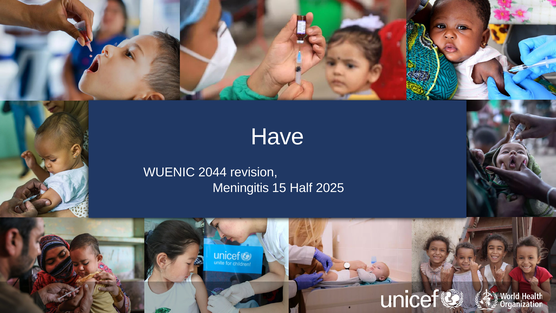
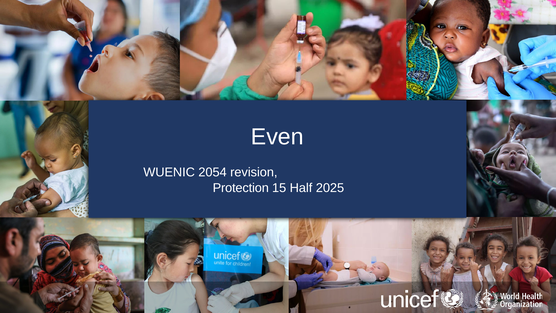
Have: Have -> Even (277, 137)
2044: 2044 -> 2054 (213, 172)
Meningitis: Meningitis -> Protection (241, 188)
